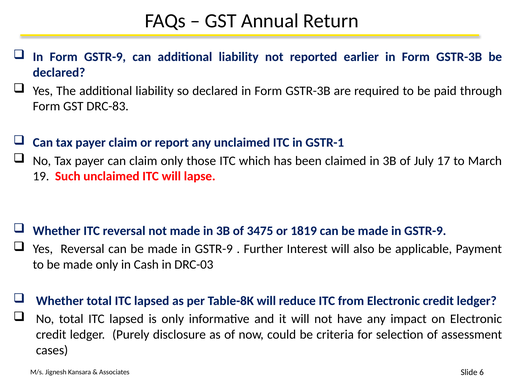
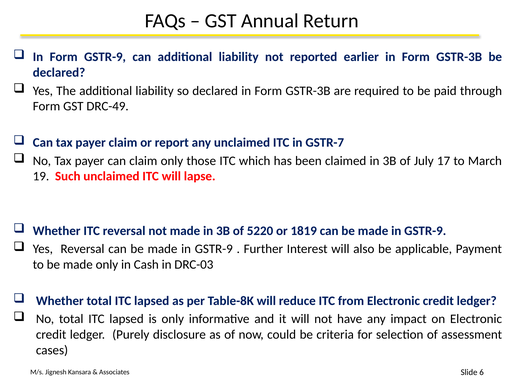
DRC-83: DRC-83 -> DRC-49 (108, 106)
GSTR-1: GSTR-1 -> GSTR-7 (325, 143)
3475: 3475 -> 5220 (260, 231)
